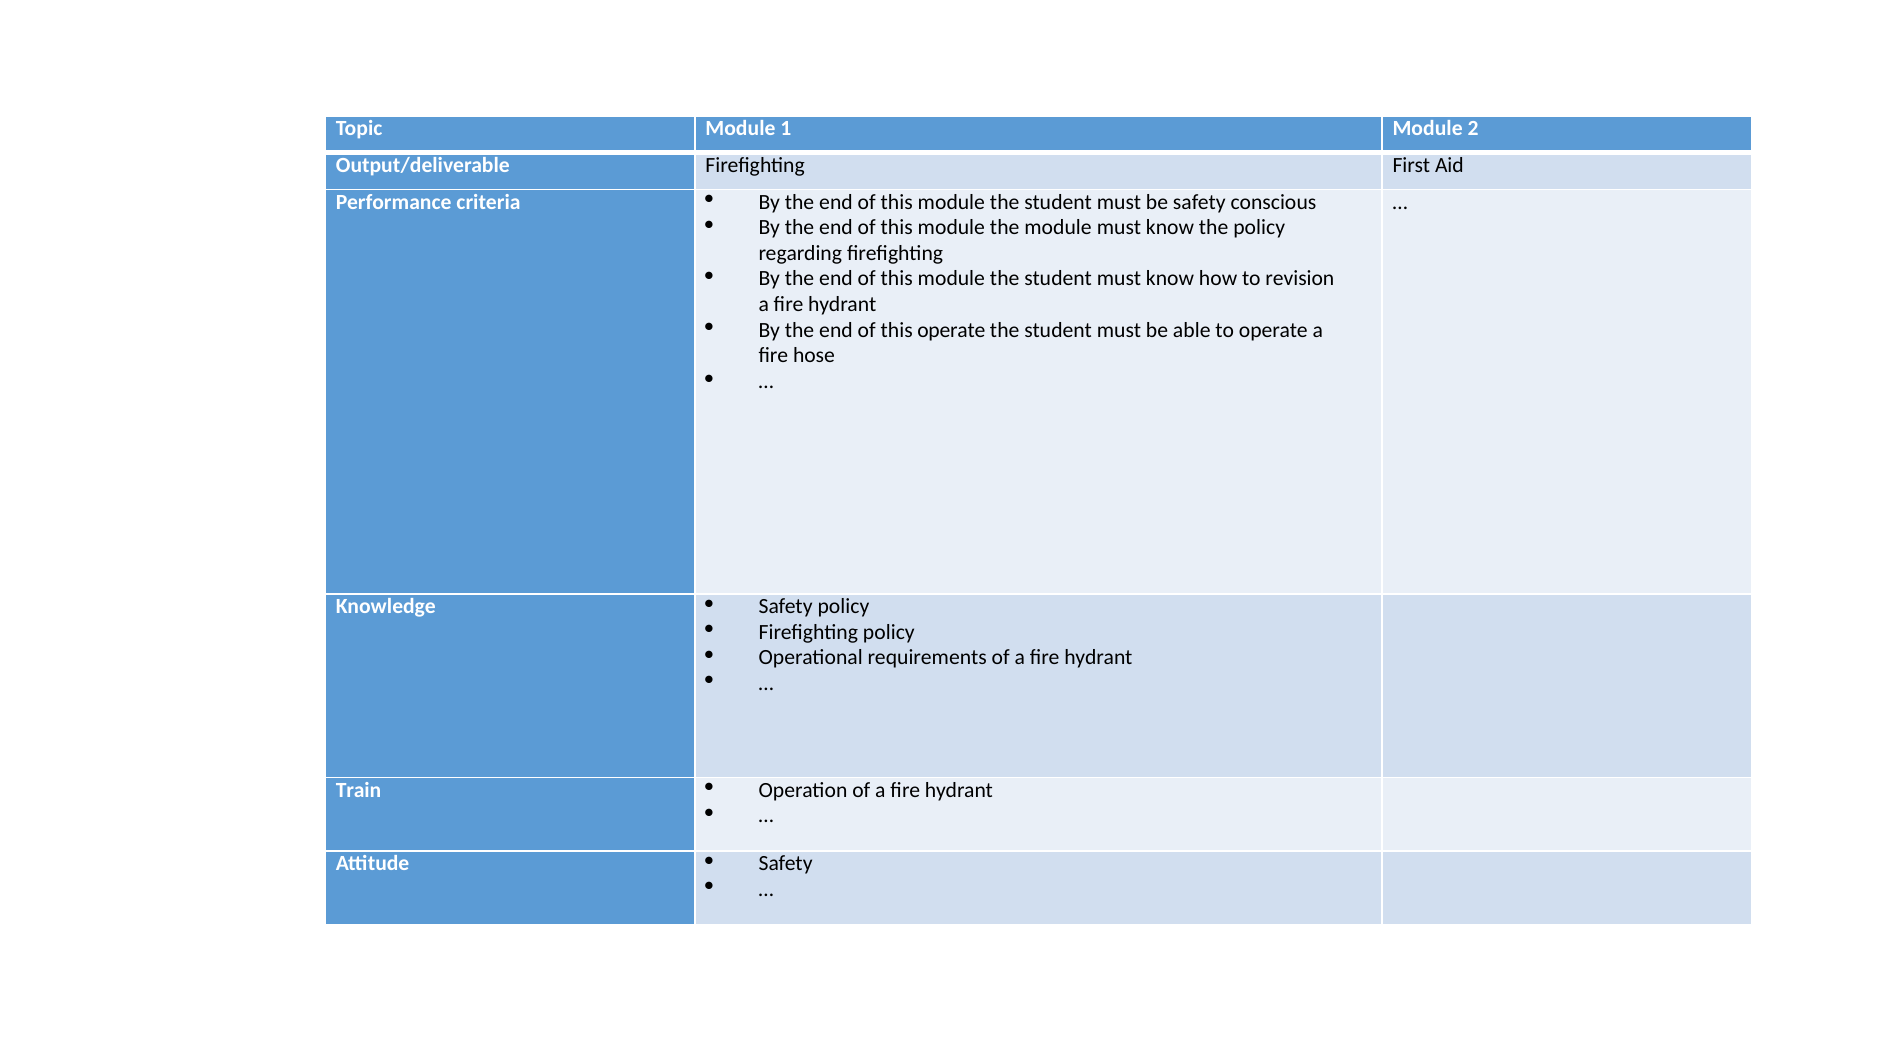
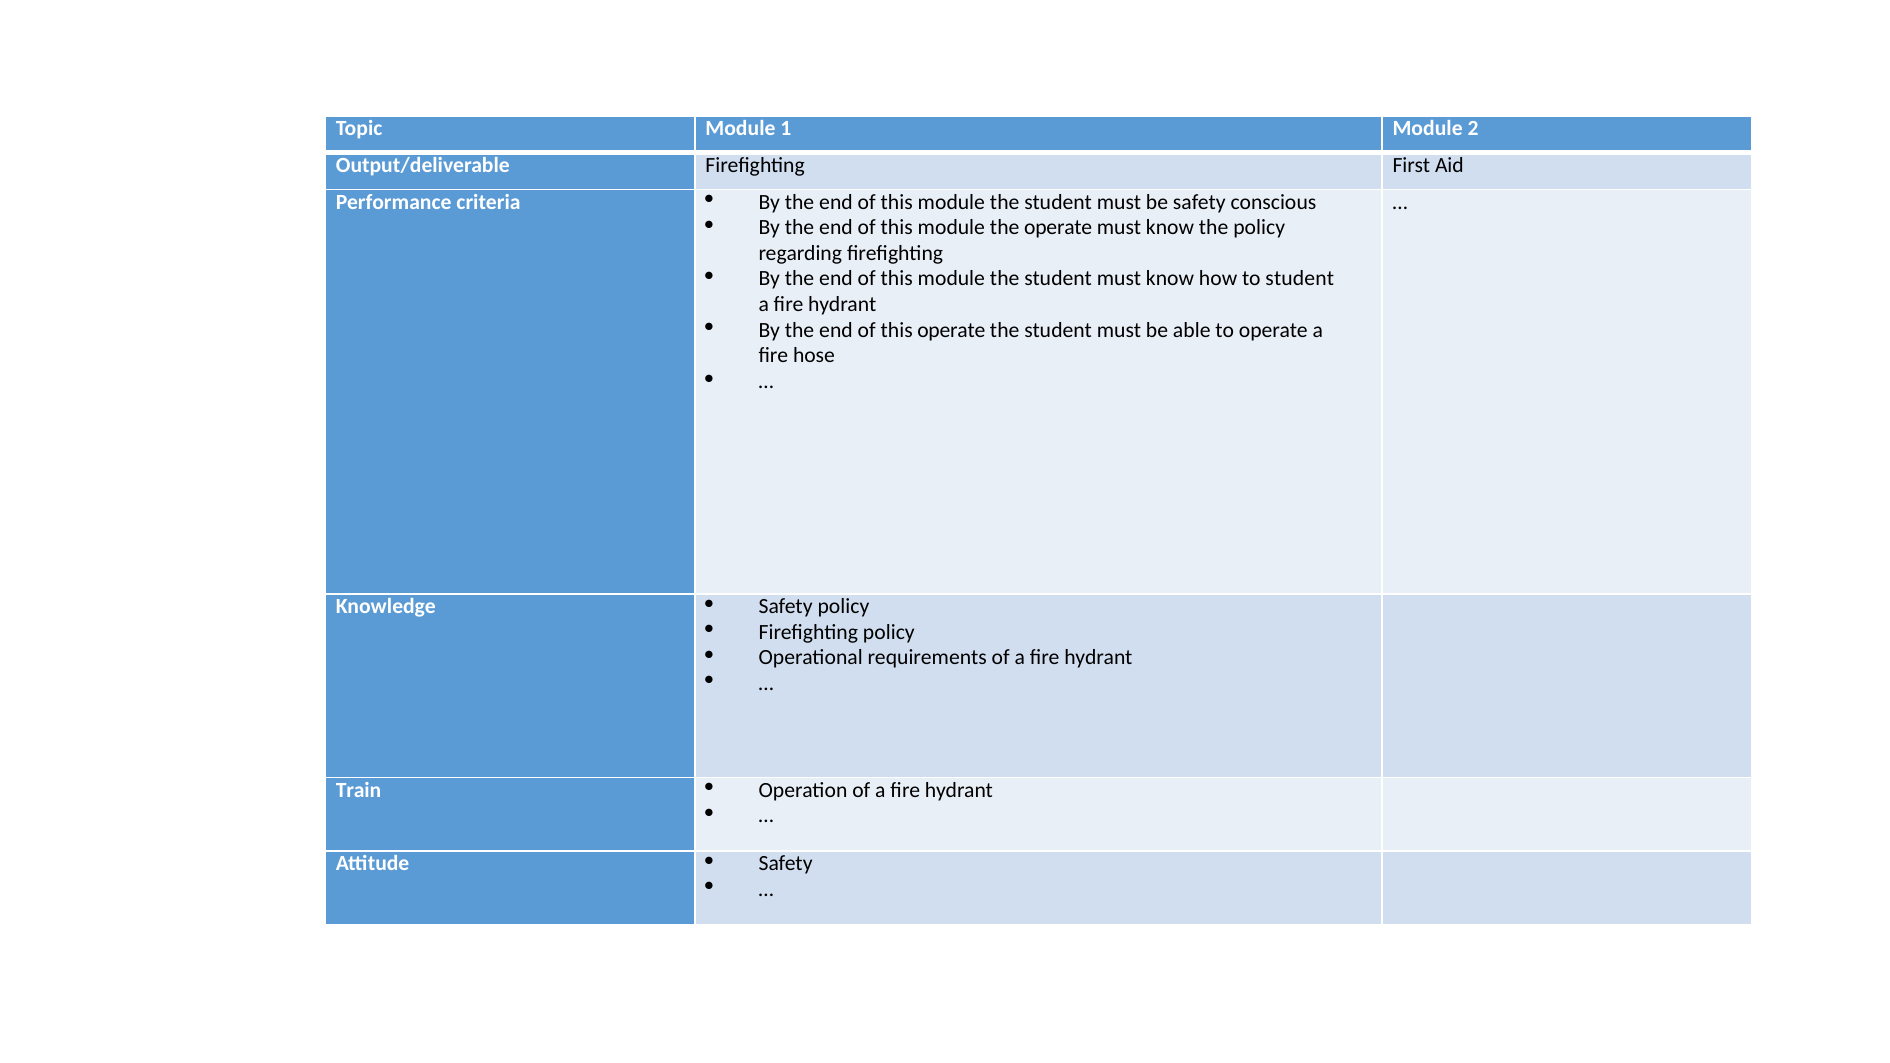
the module: module -> operate (1058, 228)
to revision: revision -> student (1300, 279)
